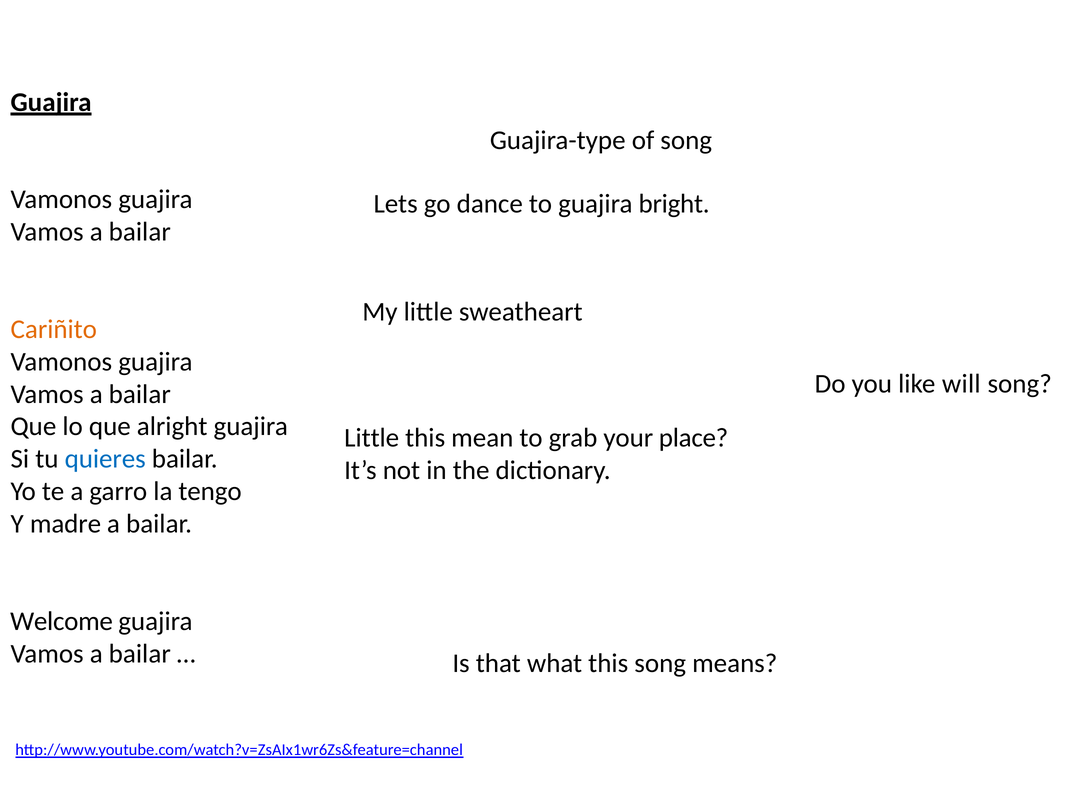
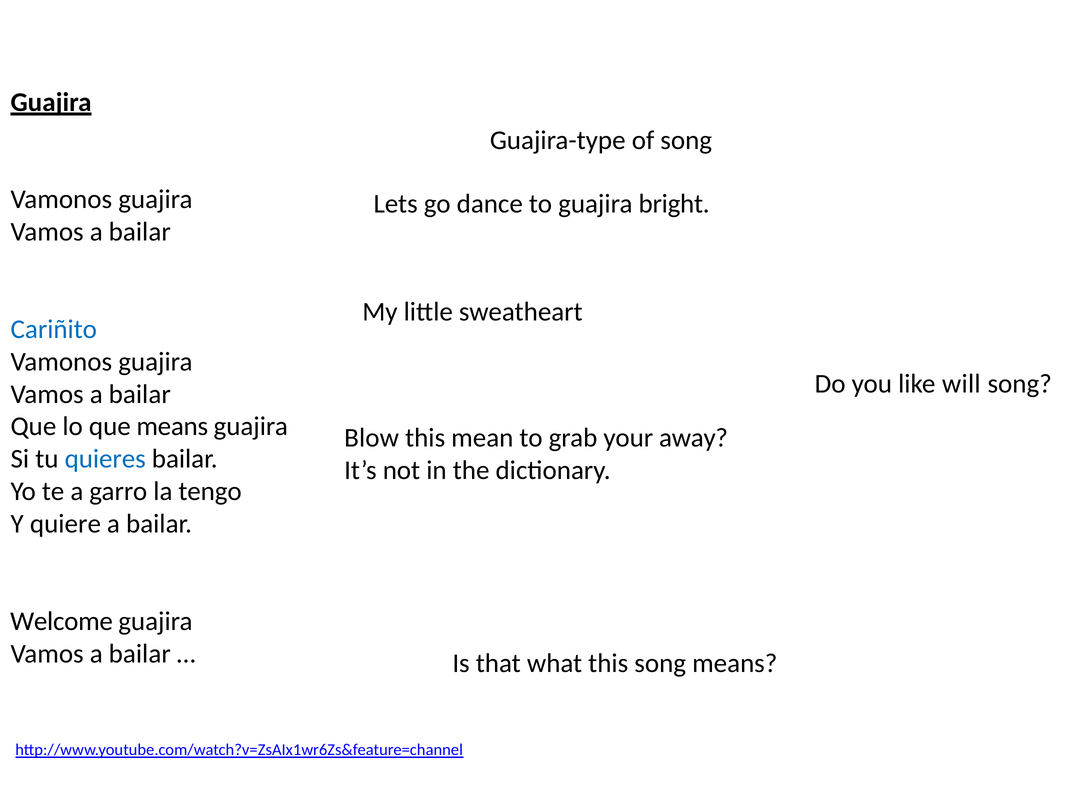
Cariñito colour: orange -> blue (54, 329)
que alright: alright -> means (172, 427)
Little: Little -> Blow (372, 438)
place: place -> away (694, 438)
madre: madre -> quiere (65, 524)
